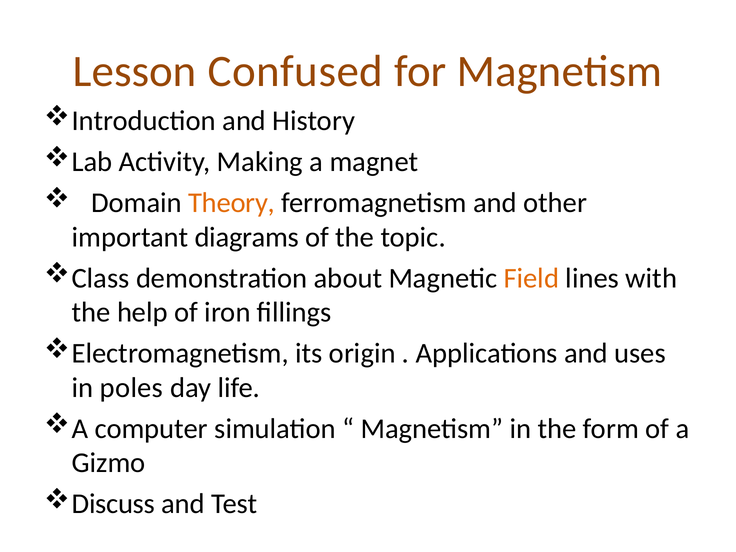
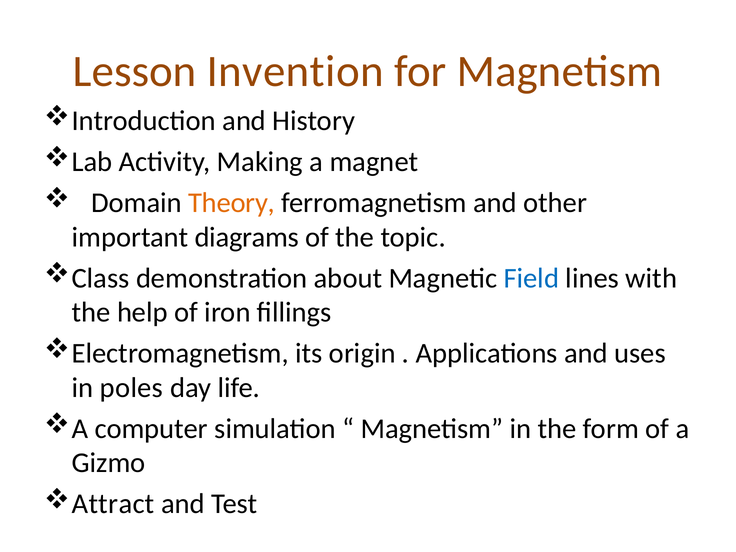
Confused: Confused -> Invention (295, 71)
Field colour: orange -> blue (531, 278)
Discuss: Discuss -> Attract (113, 504)
